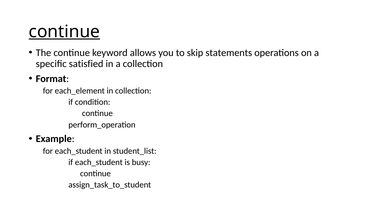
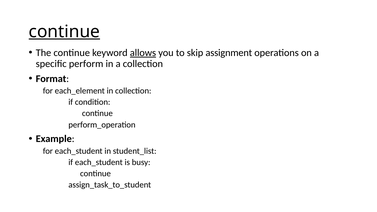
allows underline: none -> present (143, 53)
statements: statements -> assignment (229, 53)
satisfied: satisfied -> perform (86, 64)
